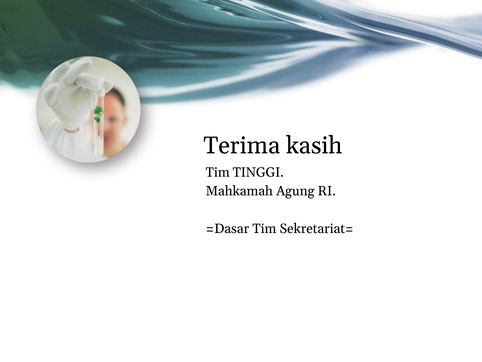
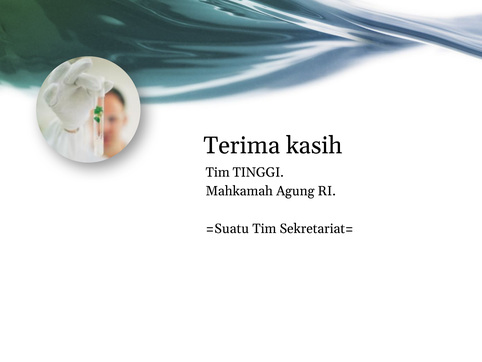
=Dasar: =Dasar -> =Suatu (227, 228)
